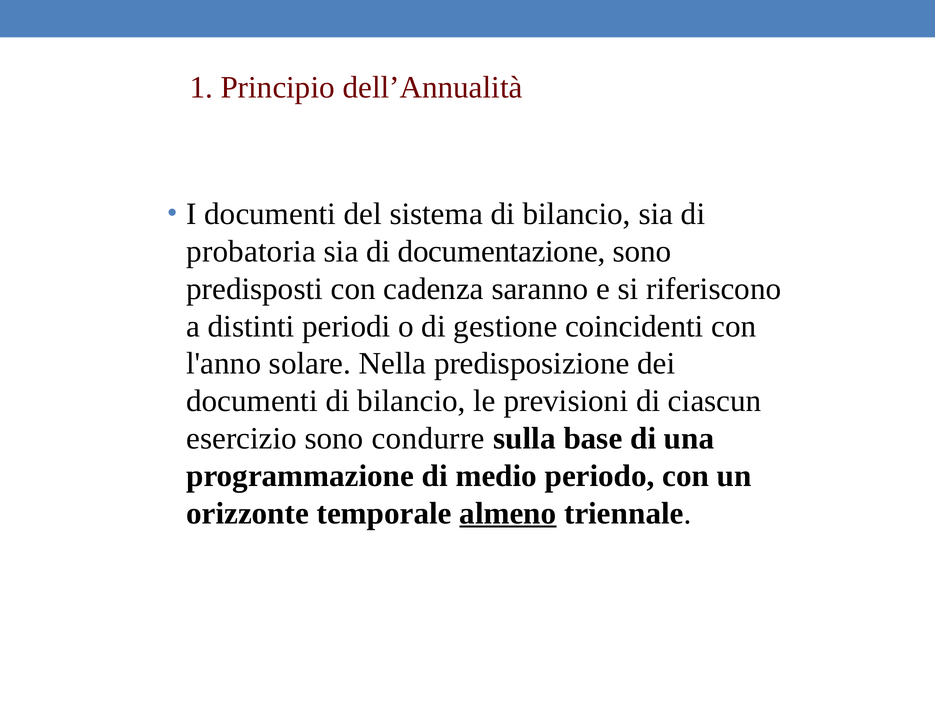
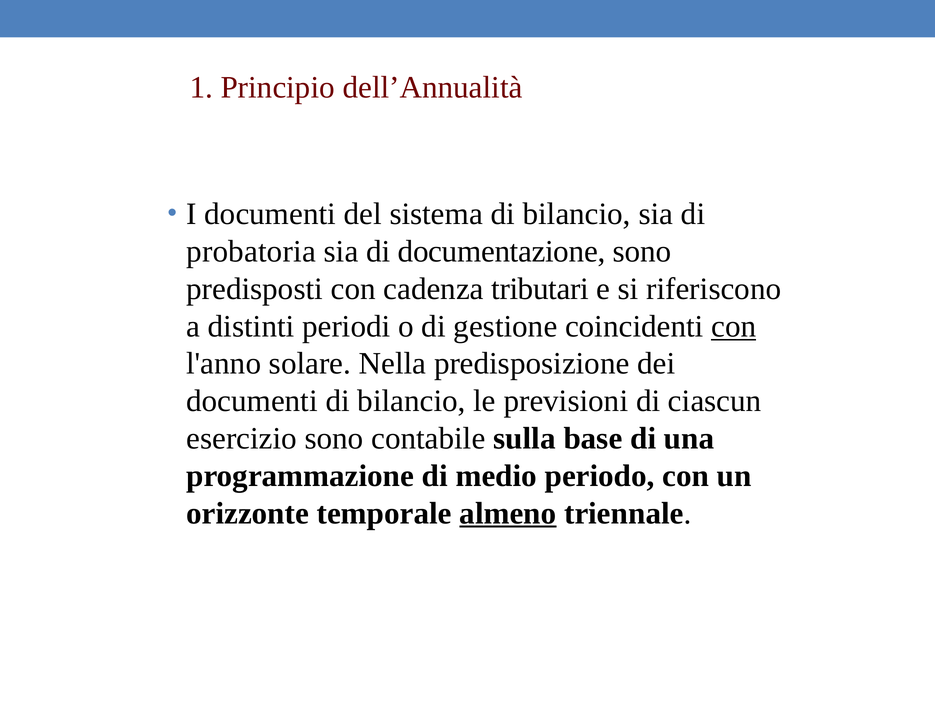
saranno: saranno -> tributari (540, 289)
con underline: none -> present (734, 326)
condurre: condurre -> contabile (428, 439)
